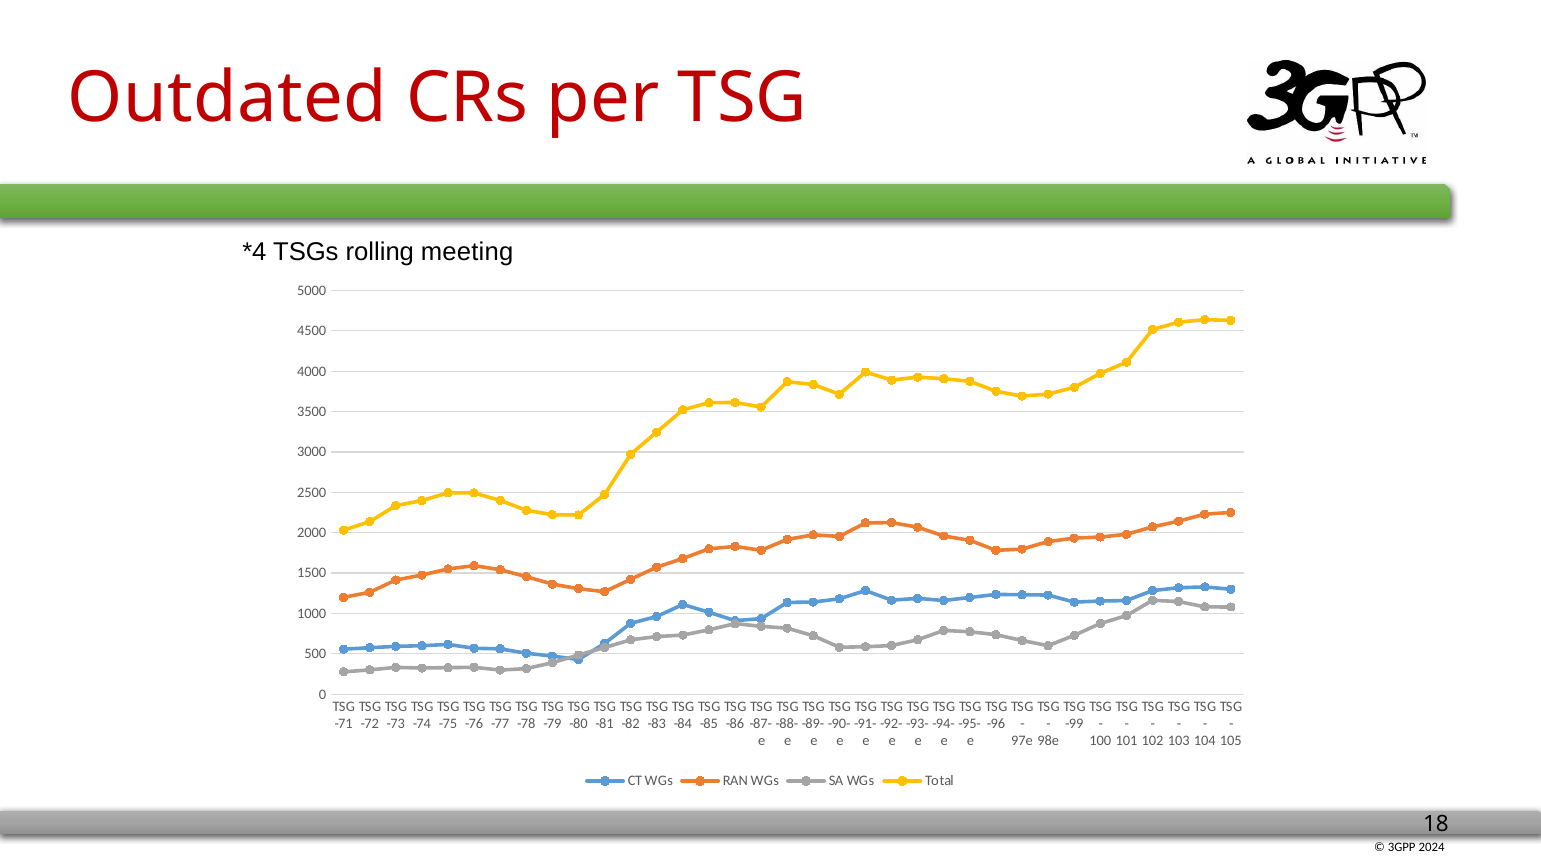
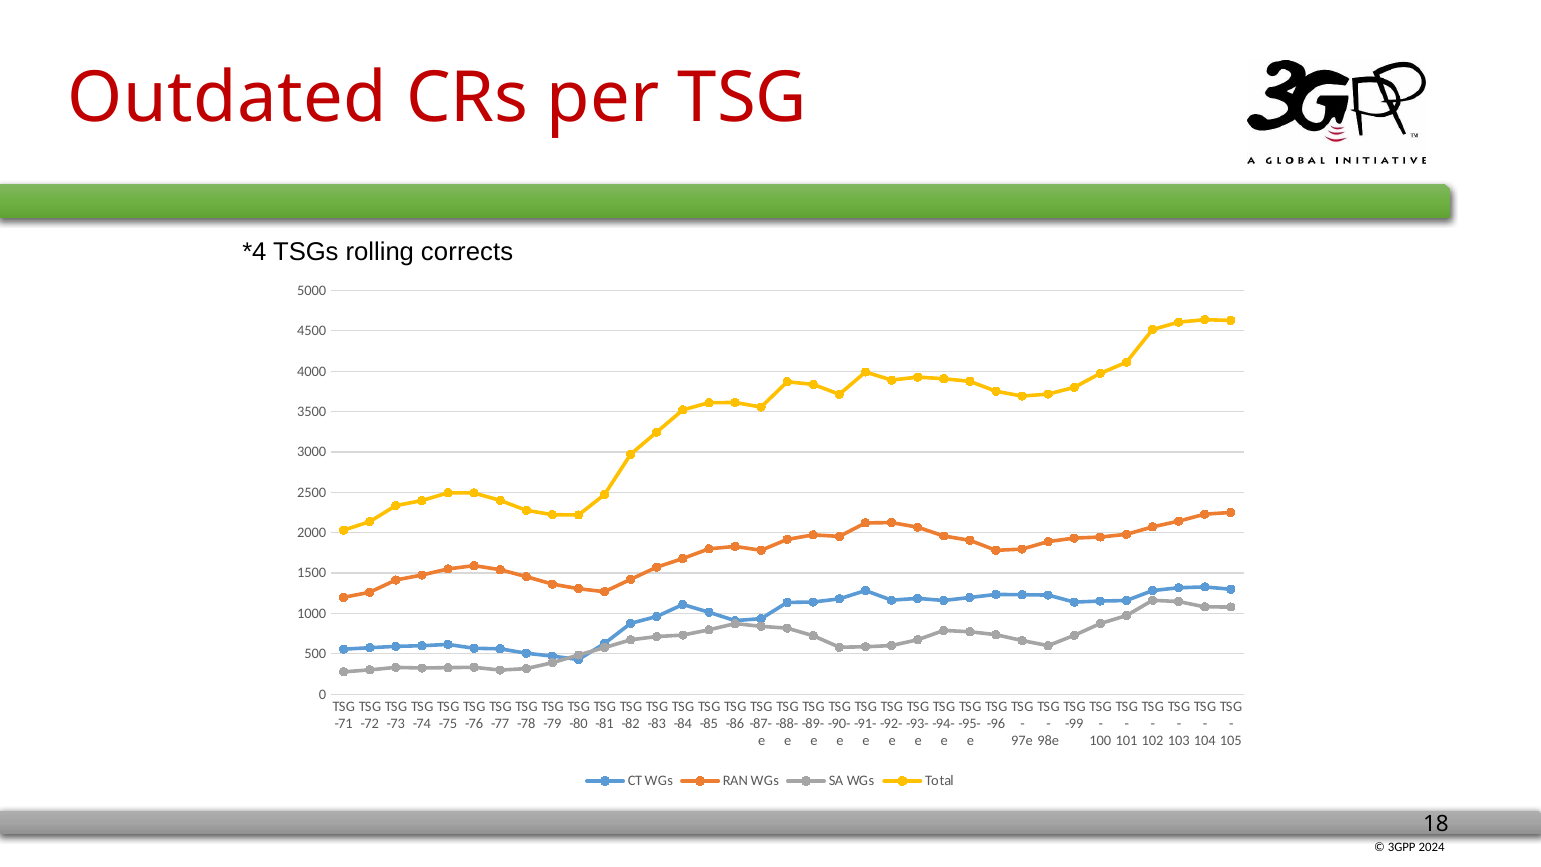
meeting: meeting -> corrects (467, 252)
